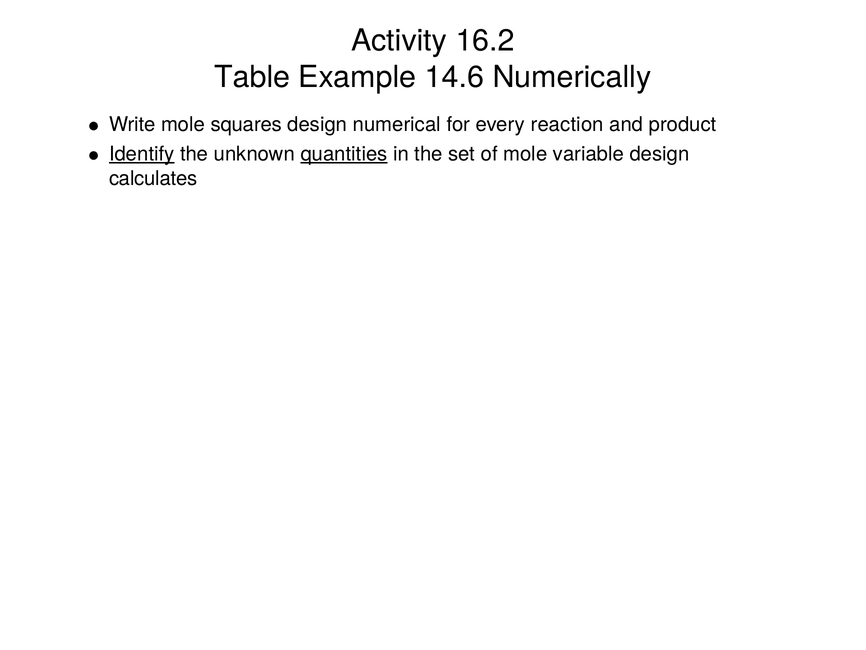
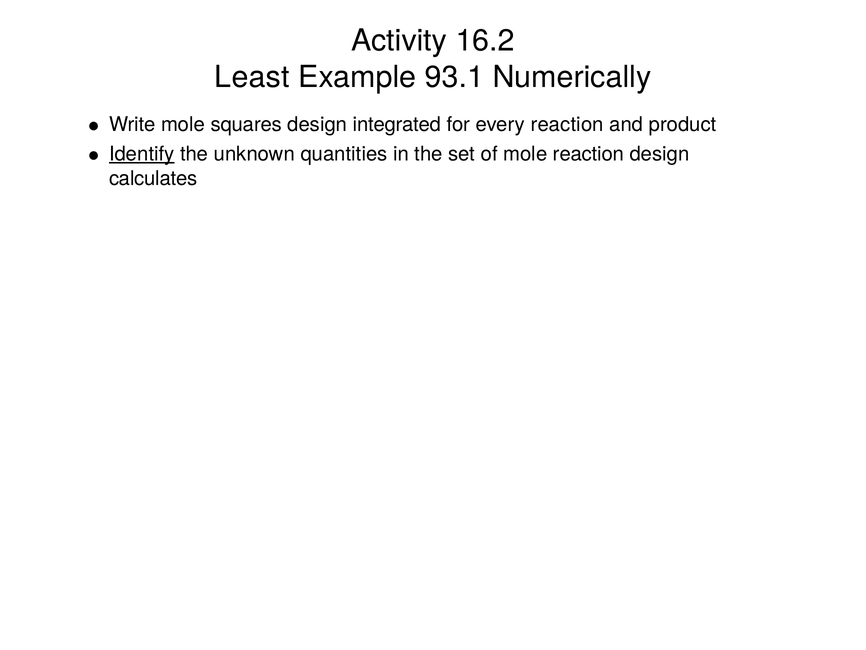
Table: Table -> Least (252, 77)
14.6: 14.6 -> 93.1 (454, 77)
numerical: numerical -> integrated (397, 124)
quantities underline: present -> none (344, 154)
mole variable: variable -> reaction (589, 154)
